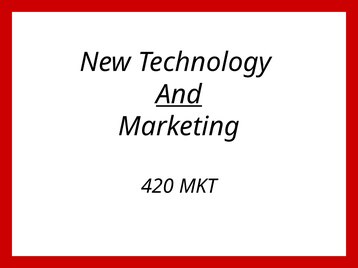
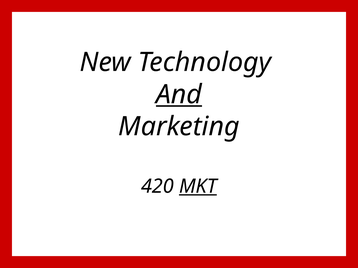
MKT underline: none -> present (198, 187)
